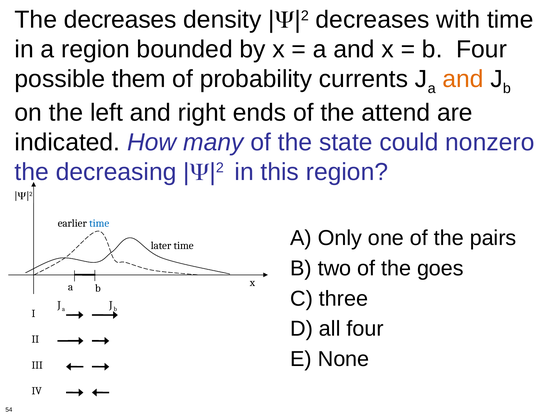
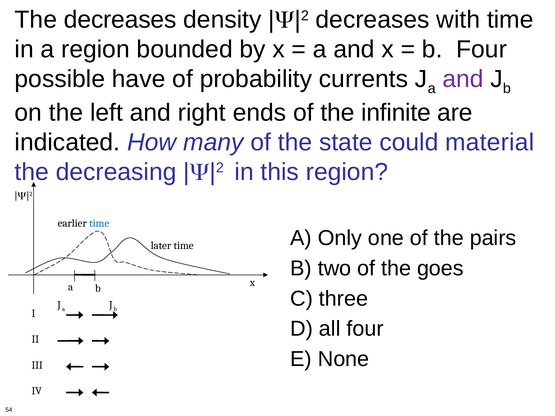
them: them -> have (139, 79)
and colour: orange -> purple (463, 79)
attend: attend -> infinite (396, 113)
nonzero: nonzero -> material (490, 142)
